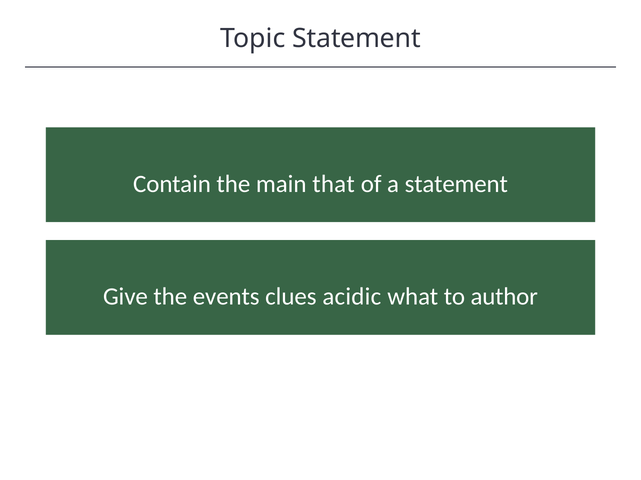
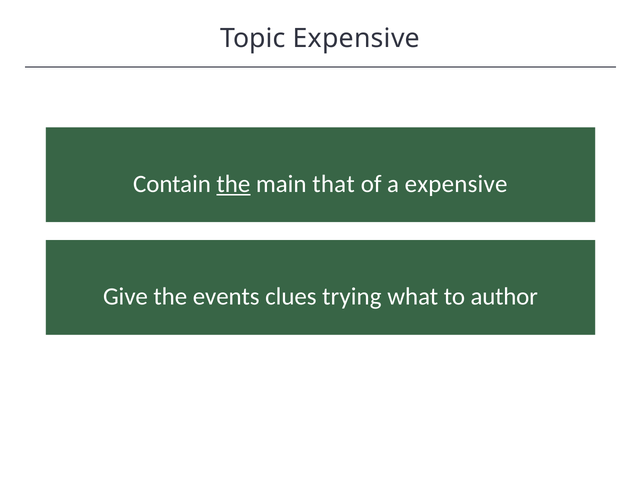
Topic Statement: Statement -> Expensive (356, 38)
the underline: none -> present (233, 184)
a statement: statement -> expensive (456, 184)
acidic: acidic -> trying (352, 297)
